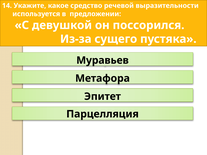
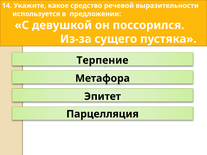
Муравьев: Муравьев -> Терпение (102, 60)
